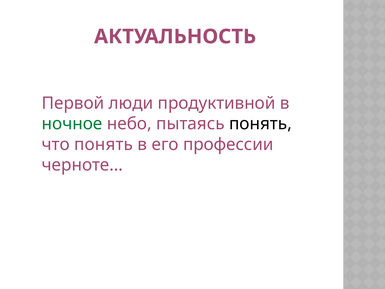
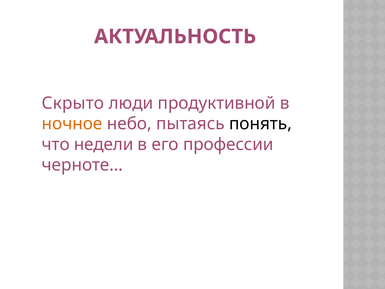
Первой: Первой -> Скрыто (73, 103)
ночное colour: green -> orange (72, 124)
что понять: понять -> недели (104, 144)
